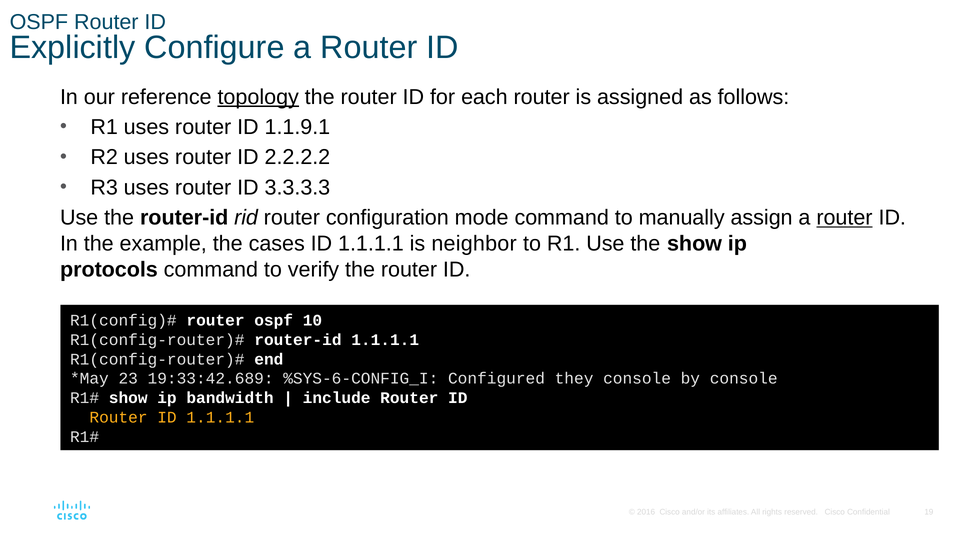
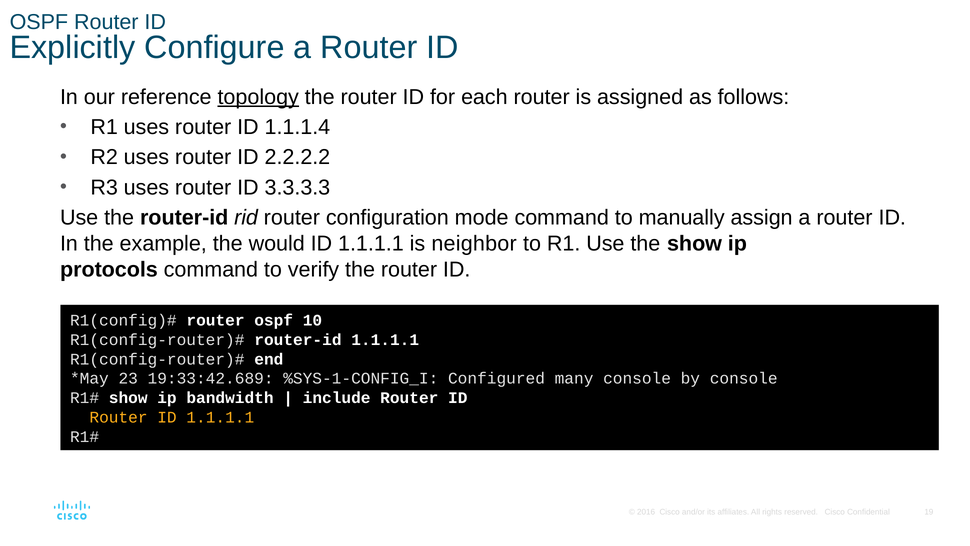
1.1.9.1: 1.1.9.1 -> 1.1.1.4 (297, 127)
router underline: present -> none (844, 218)
cases: cases -> would (277, 243)
%SYS-6-CONFIG_I: %SYS-6-CONFIG_I -> %SYS-1-CONFIG_I (361, 378)
they: they -> many (574, 378)
